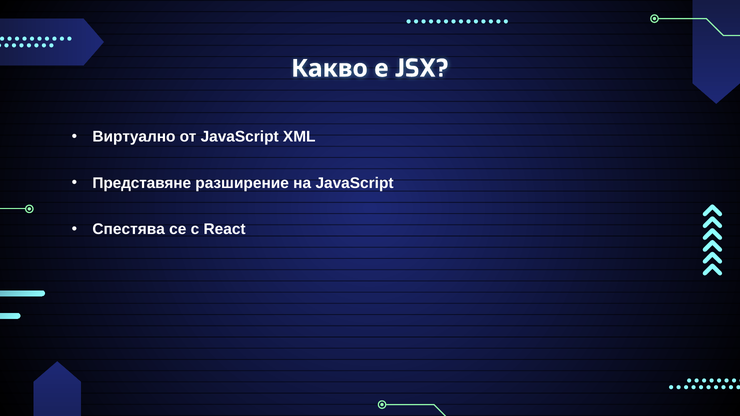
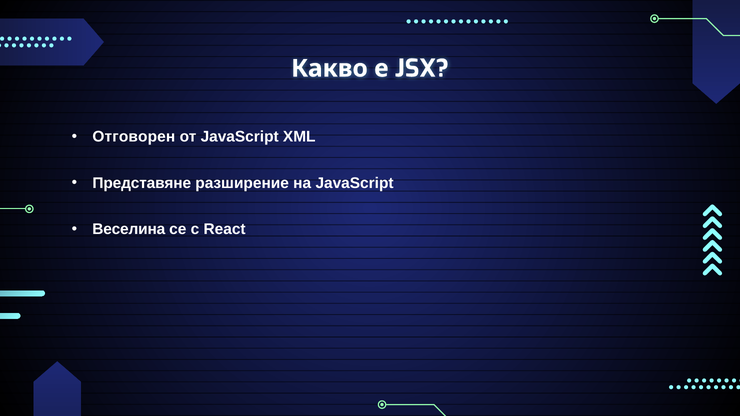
Виртуално: Виртуално -> Отговорен (134, 137)
Спестява: Спестява -> Веселина (129, 229)
